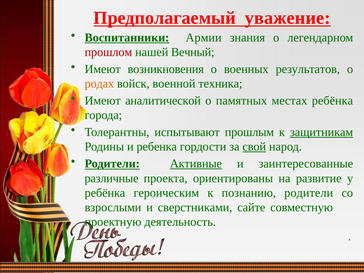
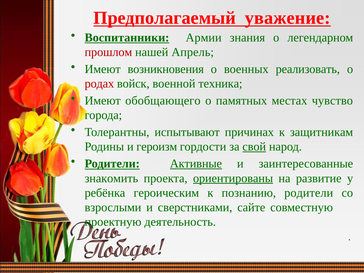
Вечный: Вечный -> Апрель (193, 52)
результатов: результатов -> реализовать (308, 69)
родах colour: orange -> red (99, 84)
аналитической: аналитической -> обобщающего (163, 101)
местах ребёнка: ребёнка -> чувство (332, 101)
прошлым: прошлым -> причинах (249, 132)
защитникам underline: present -> none (322, 132)
ребенка: ребенка -> героизм (157, 147)
различные: различные -> знакомить (111, 178)
ориентированы underline: none -> present (233, 178)
